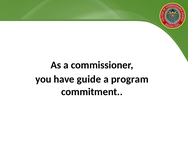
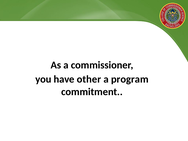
guide: guide -> other (89, 79)
